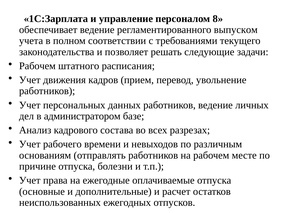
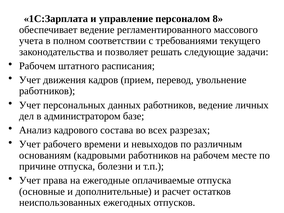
выпуском: выпуском -> массового (236, 30)
отправлять: отправлять -> кадровыми (100, 155)
